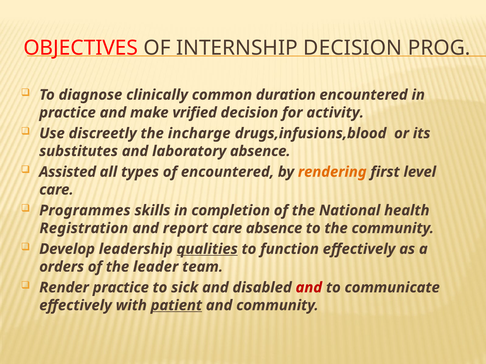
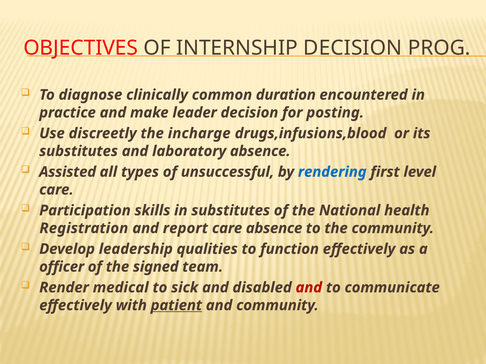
vrified: vrified -> leader (195, 113)
activity: activity -> posting (335, 113)
of encountered: encountered -> unsuccessful (228, 172)
rendering colour: orange -> blue (332, 172)
Programmes: Programmes -> Participation (85, 211)
in completion: completion -> substitutes (231, 211)
qualities underline: present -> none (207, 249)
orders: orders -> officer (62, 267)
leader: leader -> signed (156, 267)
Render practice: practice -> medical (121, 288)
